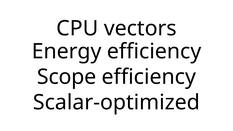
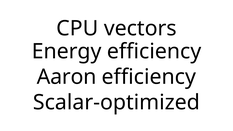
Scope: Scope -> Aaron (67, 77)
